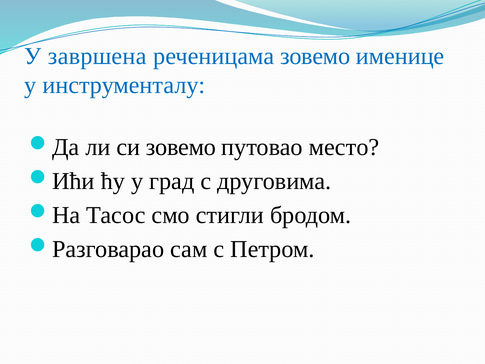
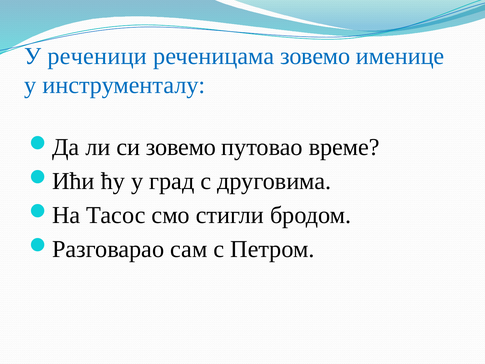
завршена: завршена -> реченици (97, 56)
место: место -> време (344, 147)
